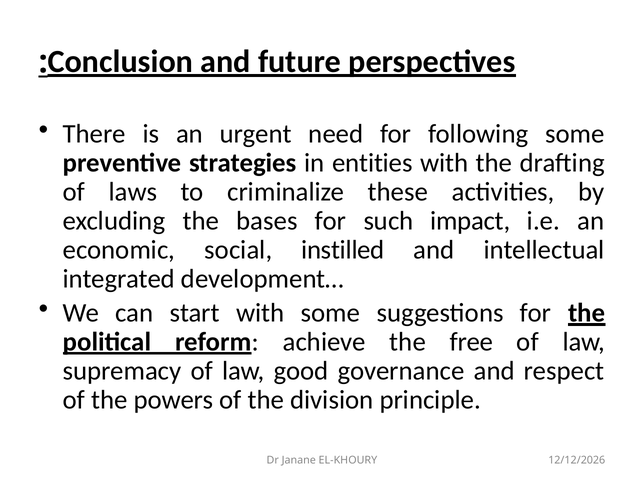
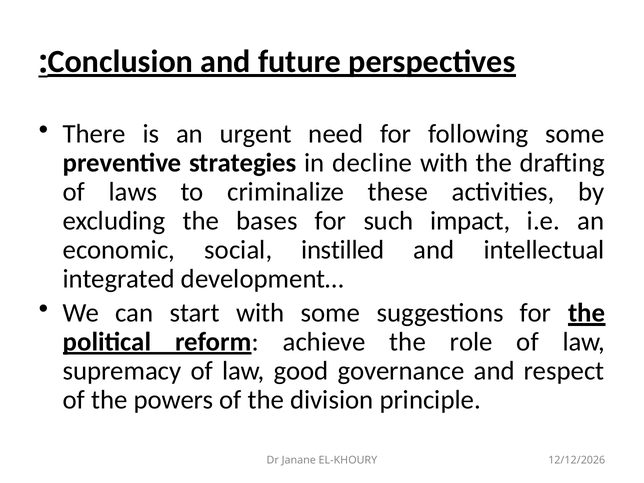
entities: entities -> decline (372, 163)
free: free -> role (471, 342)
